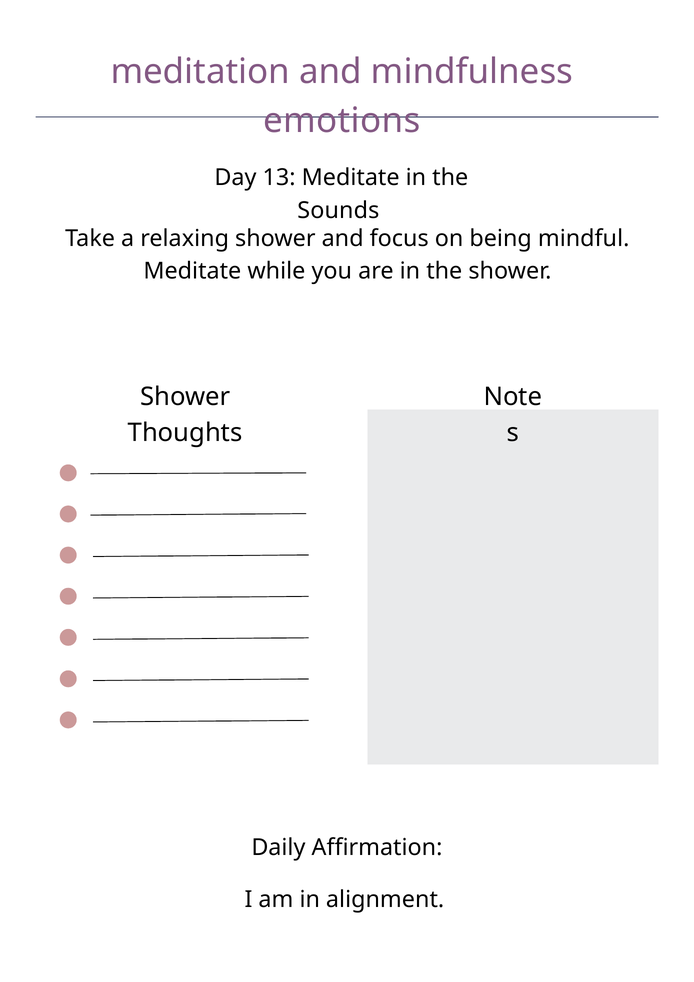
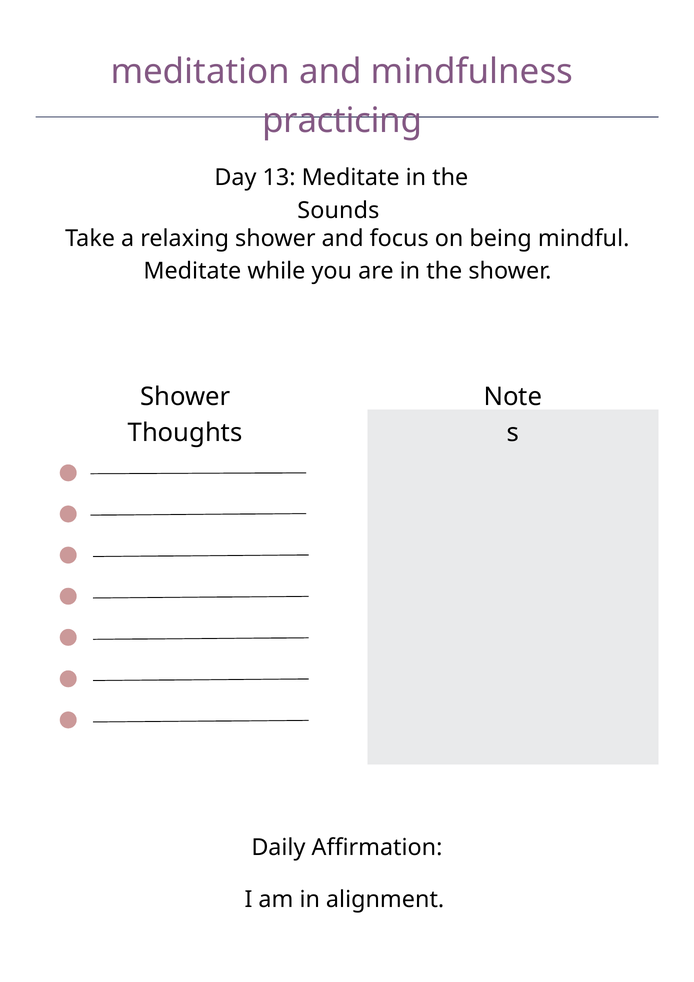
emotions: emotions -> practicing (342, 121)
